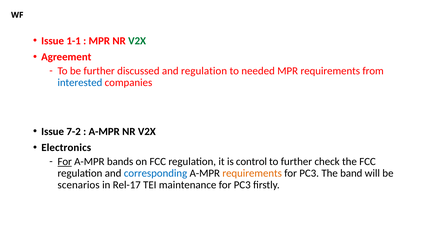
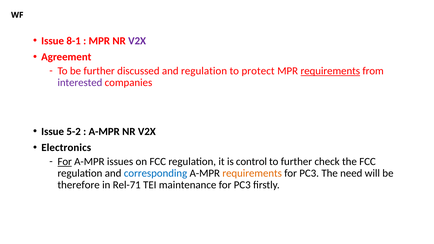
1-1: 1-1 -> 8-1 (74, 41)
V2X colour: green -> purple (137, 41)
needed: needed -> protect (258, 71)
requirements underline: none -> present (330, 71)
interested colour: blue -> purple (80, 83)
7-2: 7-2 -> 5-2 (74, 131)
bands: bands -> issues (120, 162)
band: band -> need (351, 173)
scenarios: scenarios -> therefore (79, 185)
Rel-17: Rel-17 -> Rel-71 (127, 185)
